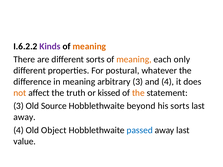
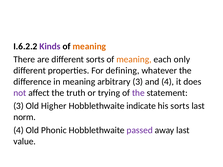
postural: postural -> defining (123, 71)
not colour: orange -> purple (20, 93)
kissed: kissed -> trying (109, 93)
the colour: orange -> purple (138, 93)
Source: Source -> Higher (54, 106)
beyond: beyond -> indicate (141, 106)
away: away -> norm (25, 117)
Object: Object -> Phonic (54, 130)
passed colour: blue -> purple (140, 130)
